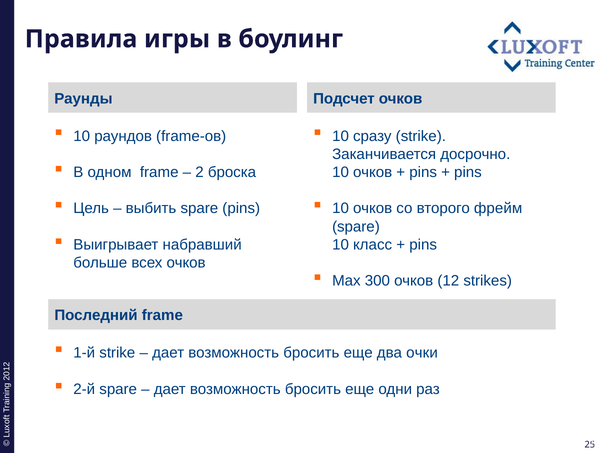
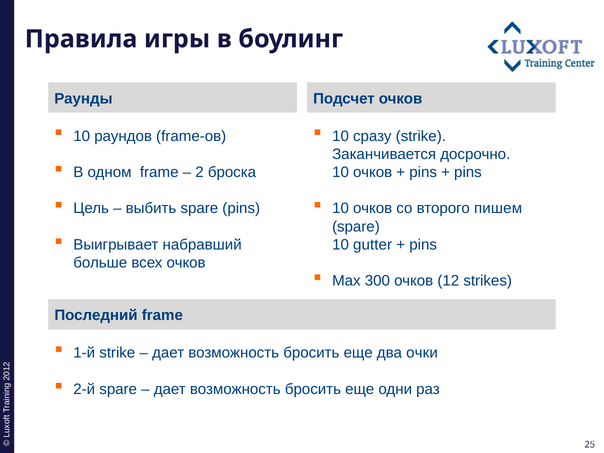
фрейм: фрейм -> пишем (498, 209)
класс: класс -> gutter (373, 245)
